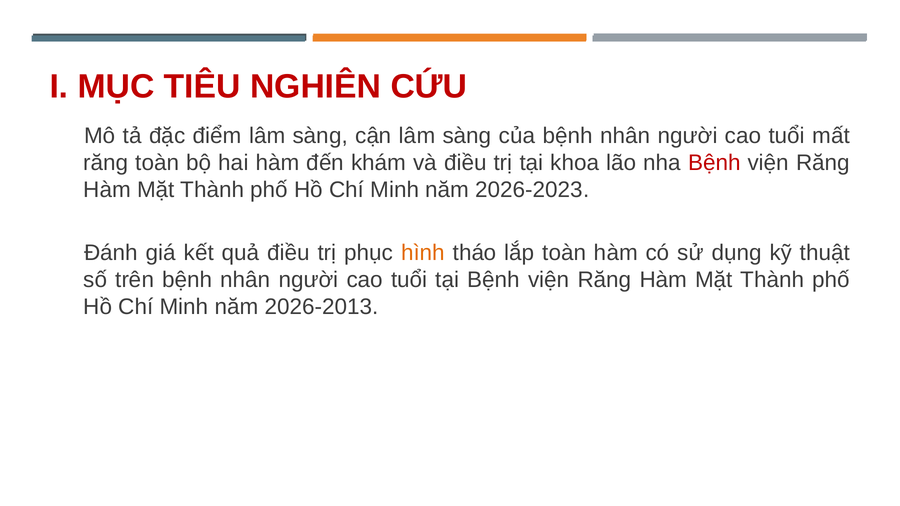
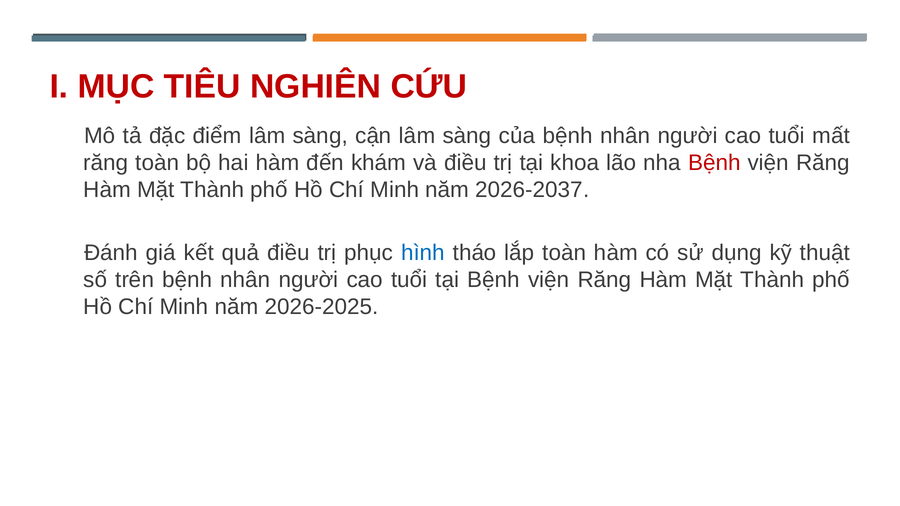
2026-2023: 2026-2023 -> 2026-2037 (532, 190)
hình colour: orange -> blue (423, 253)
2026-2013: 2026-2013 -> 2026-2025 (321, 307)
